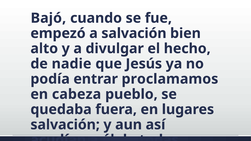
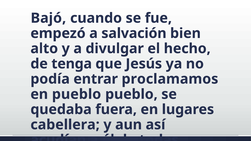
nadie: nadie -> tenga (72, 64)
en cabeza: cabeza -> pueblo (77, 94)
salvación: salvación -> cabellera (65, 125)
